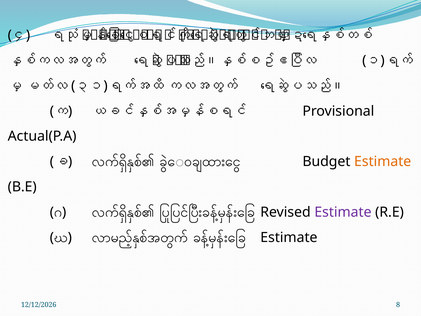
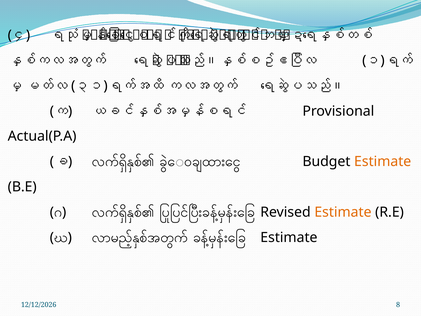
Estimate colour: purple -> orange (343, 212)
